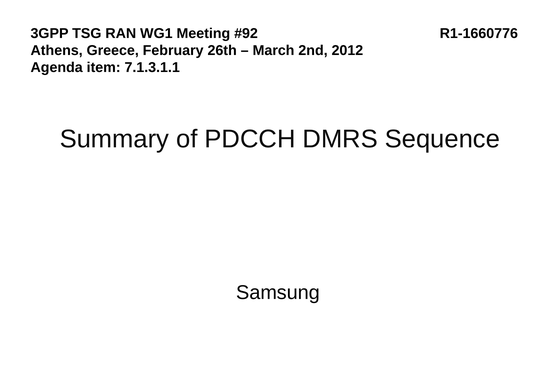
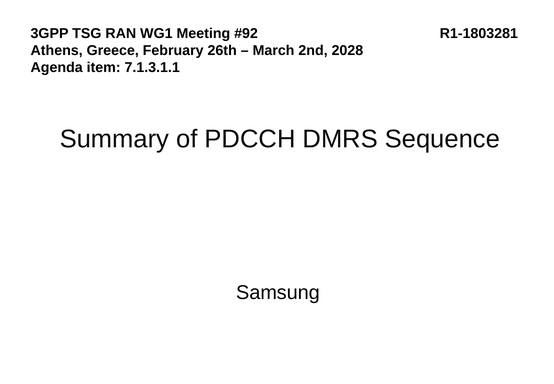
R1-1660776: R1-1660776 -> R1-1803281 (479, 33)
2012: 2012 -> 2028 (347, 50)
